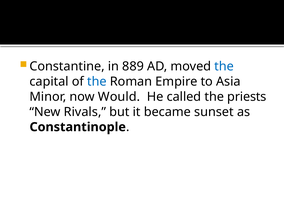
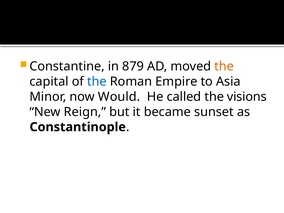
889: 889 -> 879 (133, 66)
the colour: blue -> orange (224, 66)
priests: priests -> visions (247, 97)
Rivals: Rivals -> Reign (85, 112)
